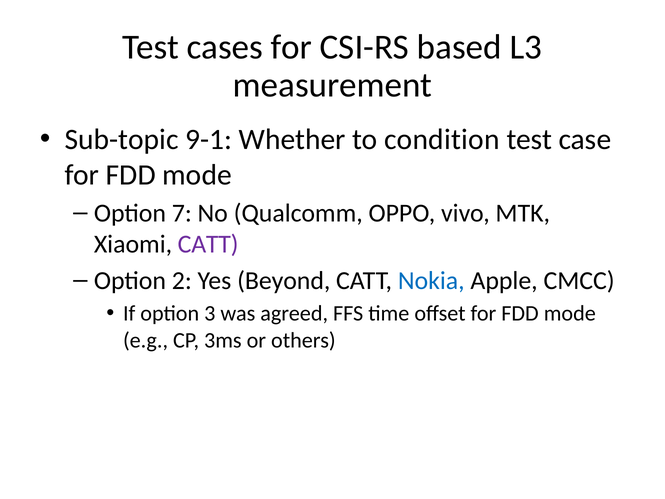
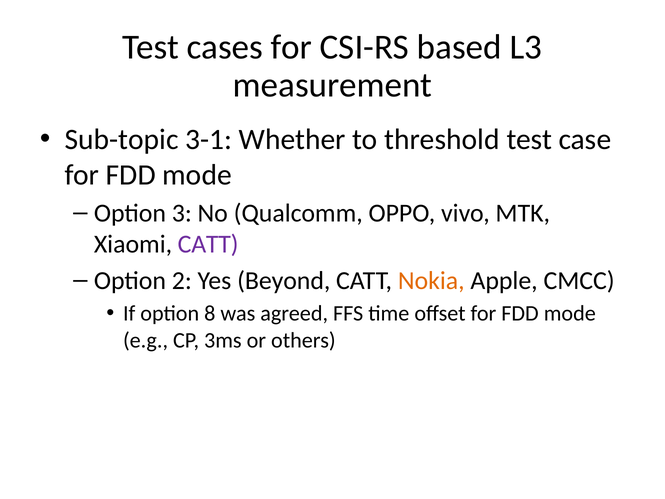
9-1: 9-1 -> 3-1 (209, 140)
condition: condition -> threshold (442, 140)
7: 7 -> 3 (182, 213)
Nokia colour: blue -> orange (431, 280)
3: 3 -> 8 (210, 313)
